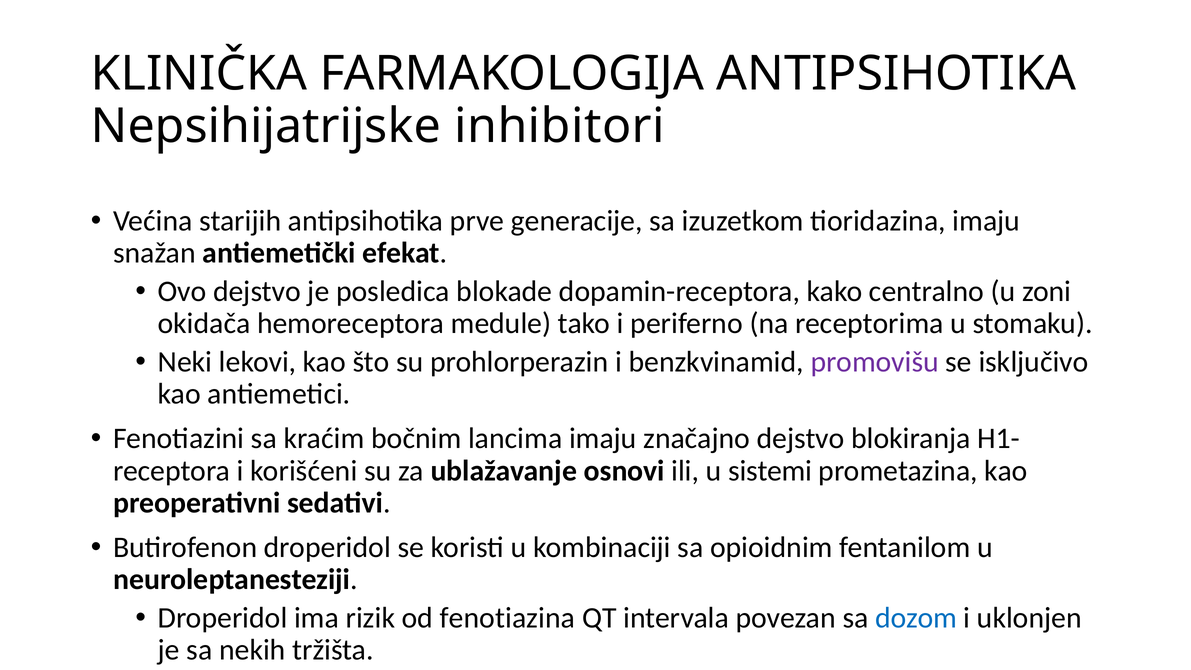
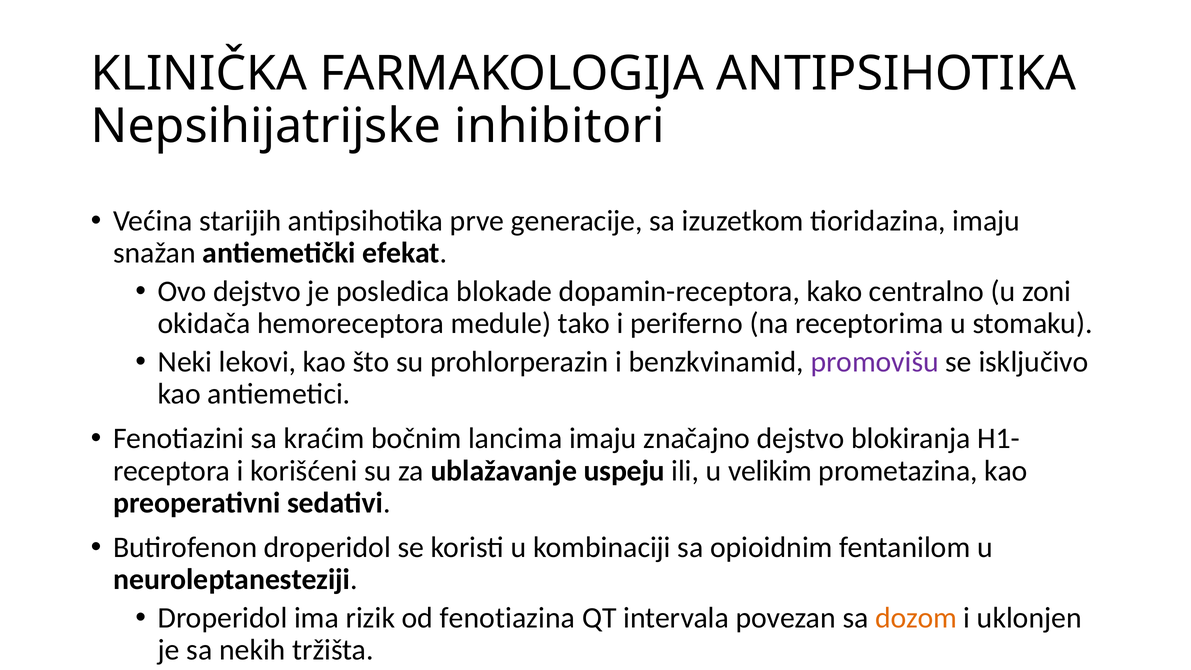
osnovi: osnovi -> uspeju (624, 471)
sistemi: sistemi -> velikim (770, 471)
dozom colour: blue -> orange (916, 618)
